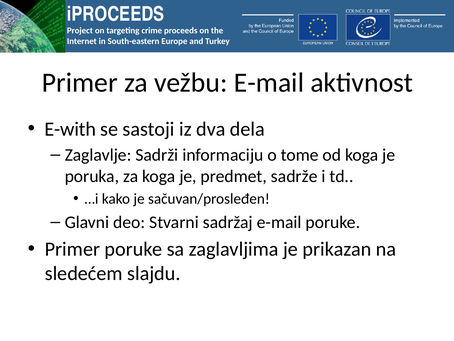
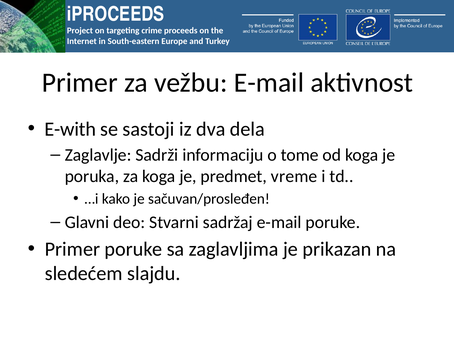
sadrže: sadrže -> vreme (294, 176)
